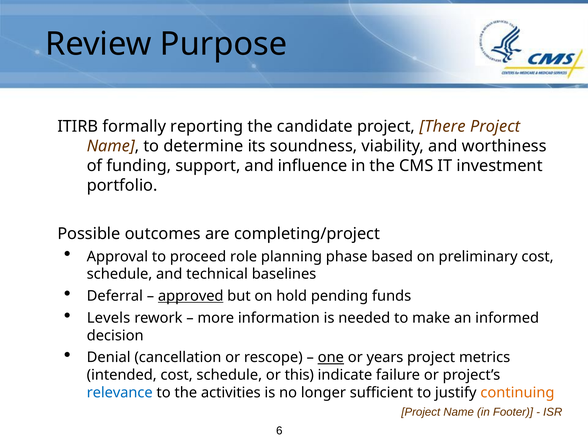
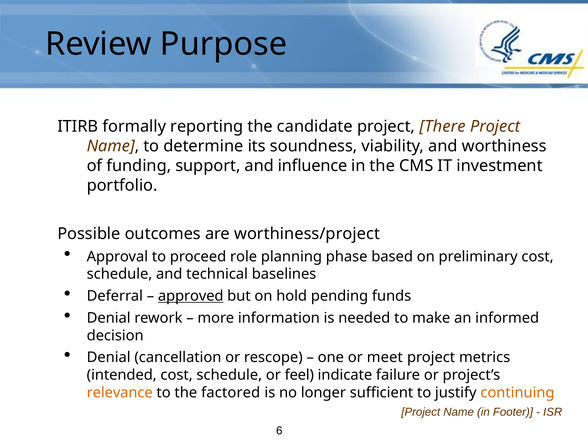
completing/project: completing/project -> worthiness/project (307, 234)
Levels: Levels -> Denial (109, 318)
one underline: present -> none (331, 357)
years: years -> meet (385, 357)
this: this -> feel (299, 375)
relevance colour: blue -> orange (120, 393)
activities: activities -> factored (231, 393)
